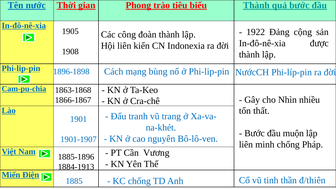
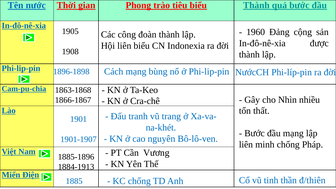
1922: 1922 -> 1960 (256, 32)
liên kiến: kiến -> biểu (142, 46)
đầu muộn: muộn -> mạng (293, 133)
